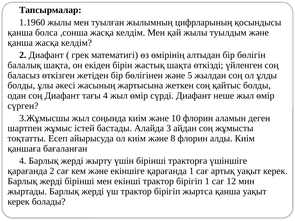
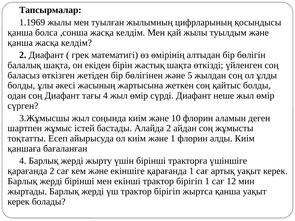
1.1960: 1.1960 -> 1.1969 (32, 22)
Алайда 3: 3 -> 2 (169, 128)
және 8: 8 -> 1 (173, 139)
